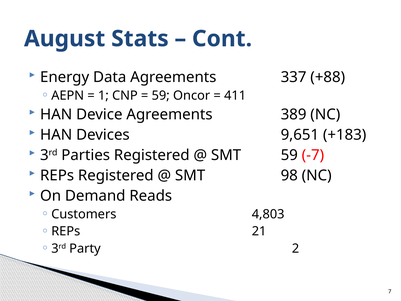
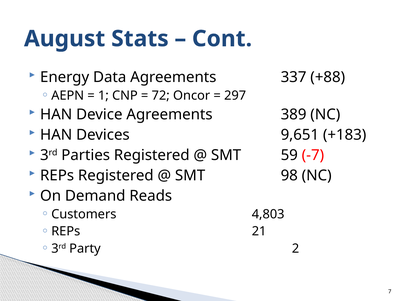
59: 59 -> 72 (161, 95)
411: 411 -> 297 (235, 95)
